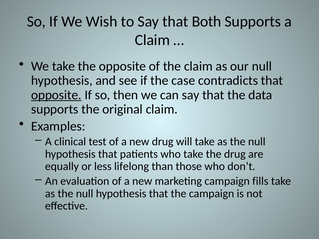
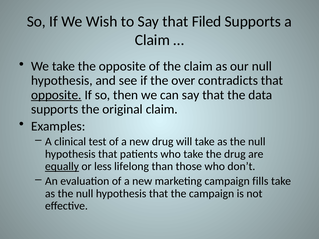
Both: Both -> Filed (207, 22)
case: case -> over (183, 81)
equally underline: none -> present (62, 167)
